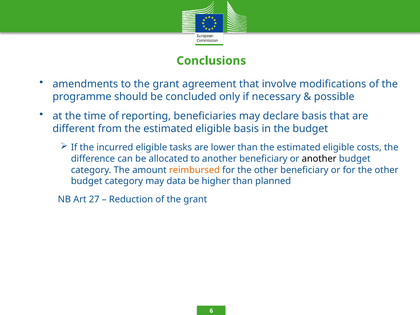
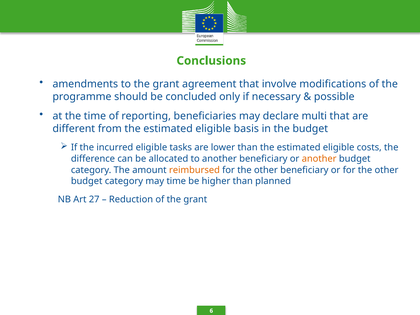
declare basis: basis -> multi (314, 116)
another colour: black -> orange (319, 159)
may data: data -> time (176, 181)
